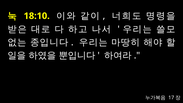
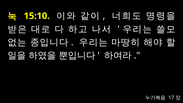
18:10: 18:10 -> 15:10 (37, 16)
